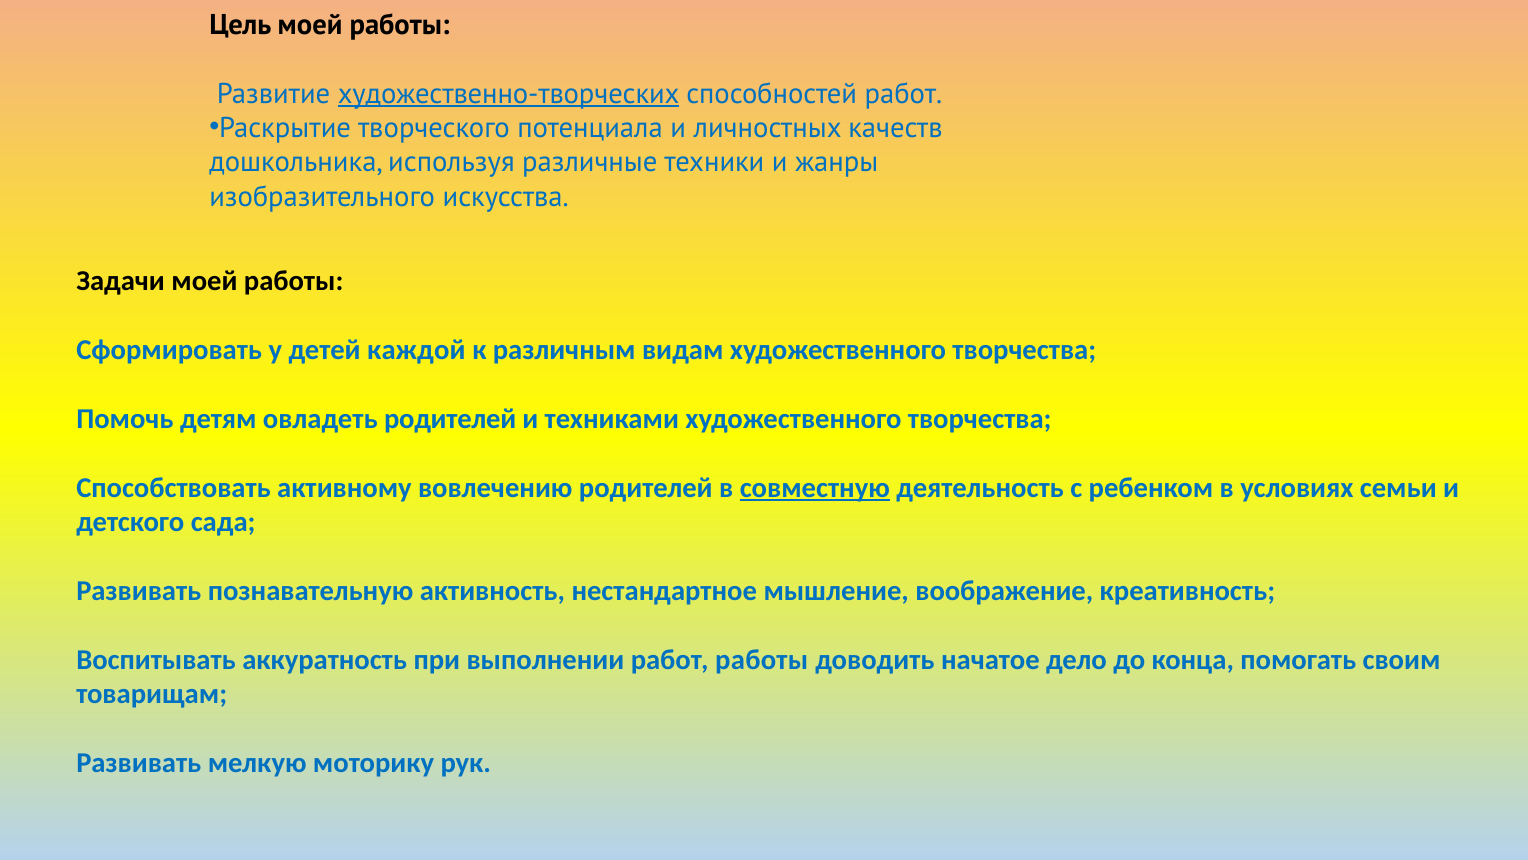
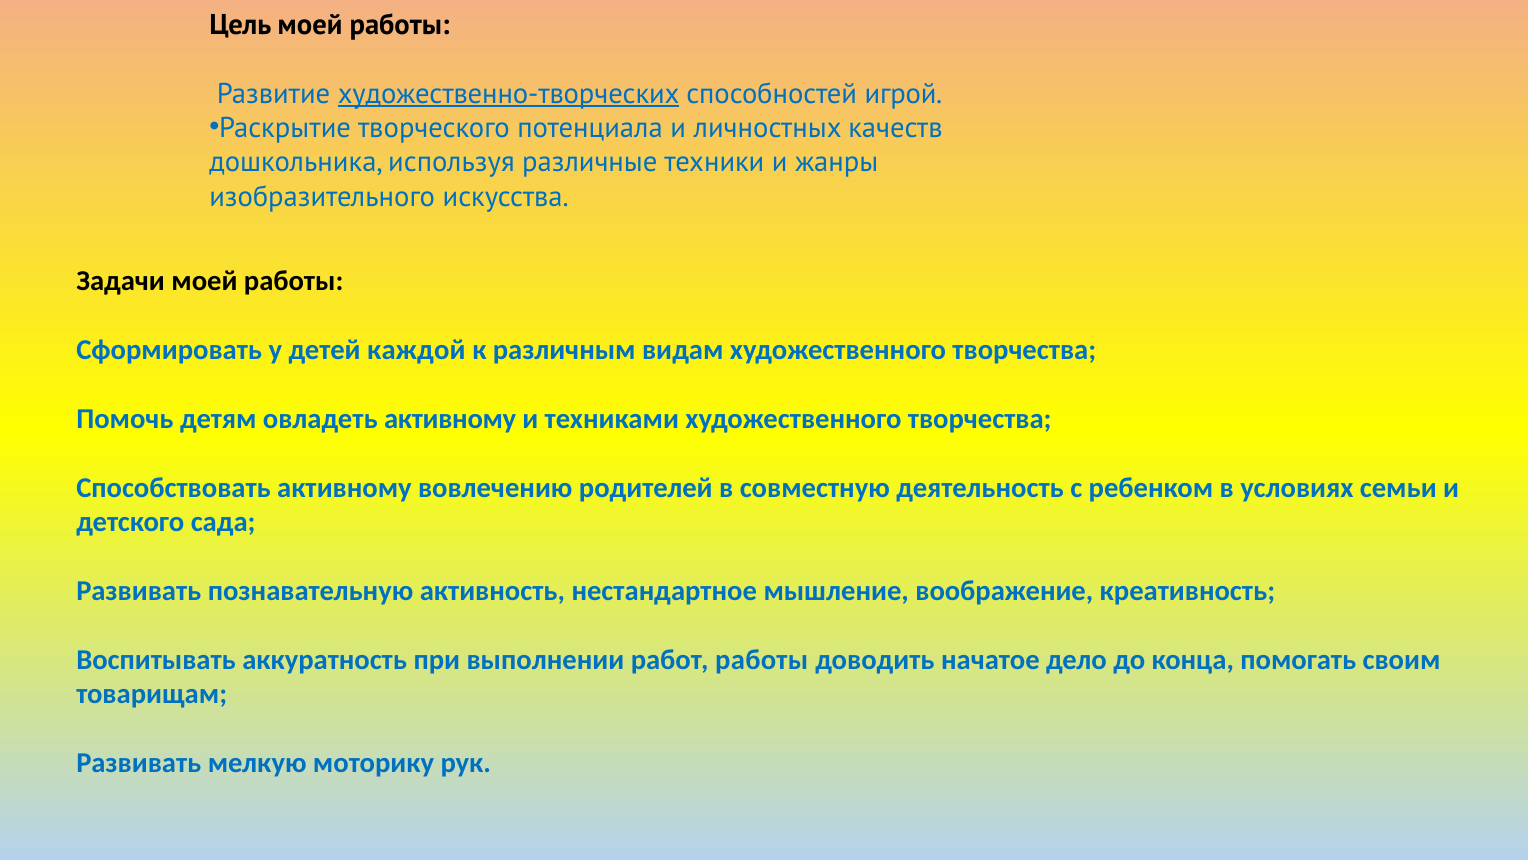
способностей работ: работ -> игрой (904, 94)
овладеть родителей: родителей -> активному (450, 419)
совместную underline: present -> none (815, 487)
